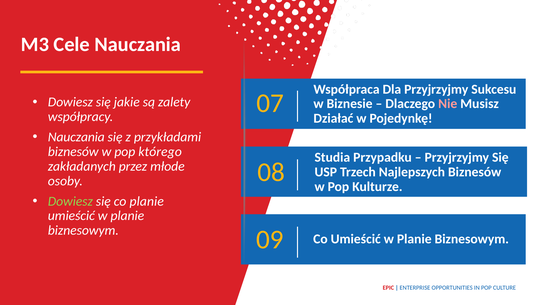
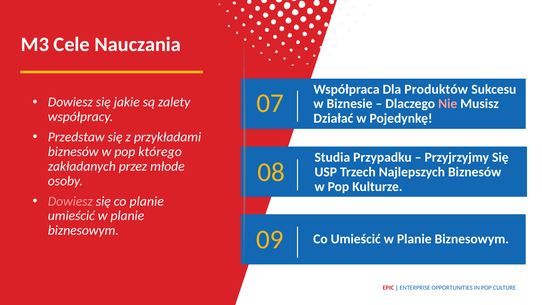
Dla Przyjrzyjmy: Przyjrzyjmy -> Produktów (436, 89)
Nauczania: Nauczania -> Przedstaw (76, 137)
Dowiesz colour: light green -> pink (70, 201)
